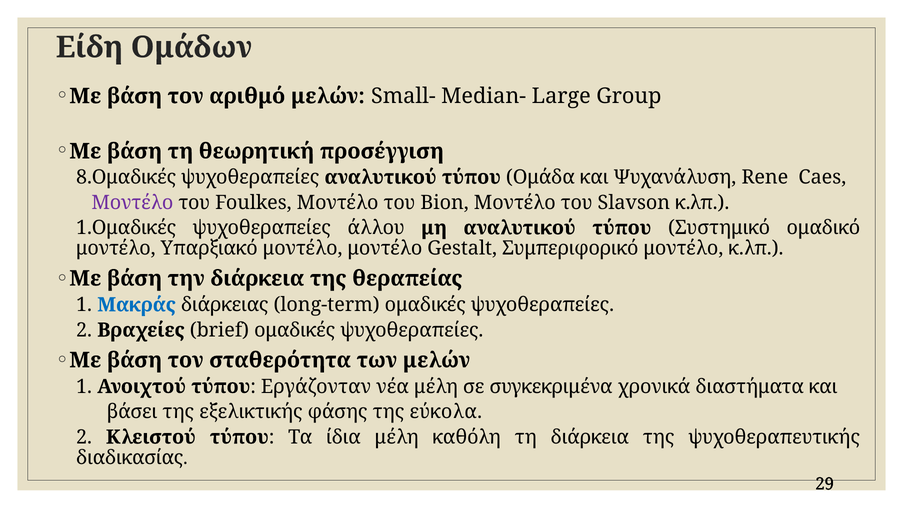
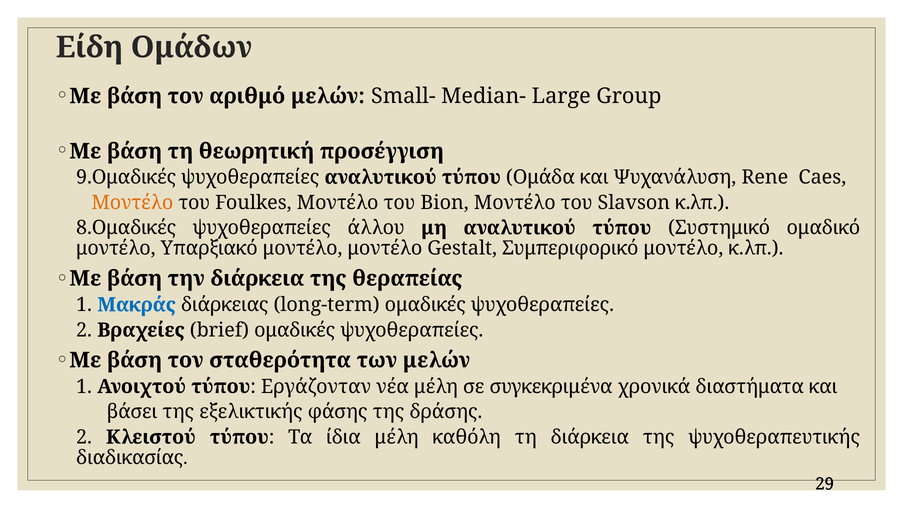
8.Ομαδικές: 8.Ομαδικές -> 9.Ομαδικές (126, 177)
Μοντέλο colour: purple -> orange (132, 202)
1.Ομαδικές: 1.Ομαδικές -> 8.Ομαδικές (126, 228)
εύκολα: εύκολα -> δράσης (446, 412)
